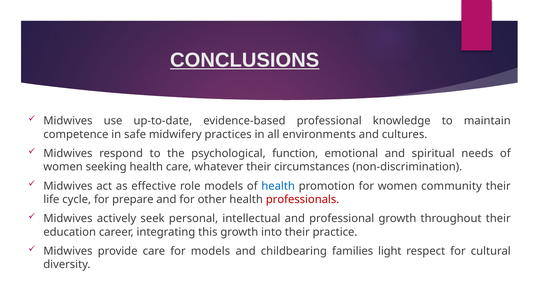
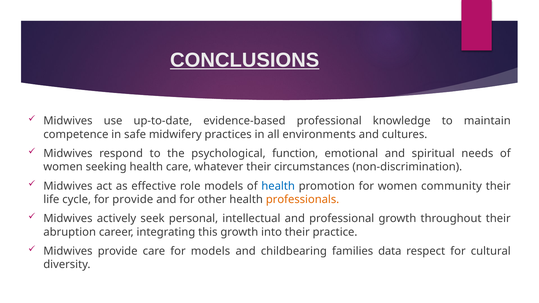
for prepare: prepare -> provide (133, 200)
professionals colour: red -> orange (303, 200)
education: education -> abruption (70, 232)
light: light -> data (390, 251)
